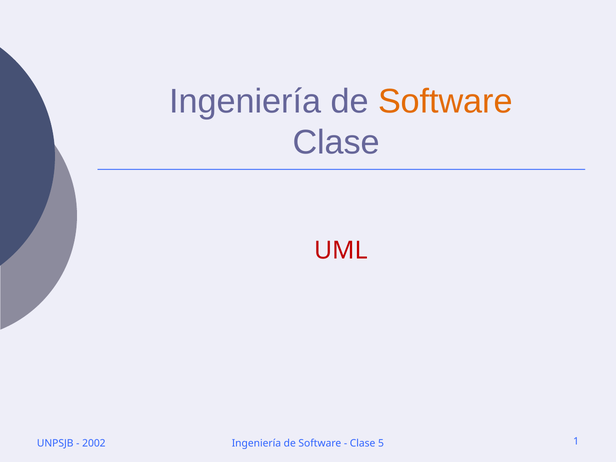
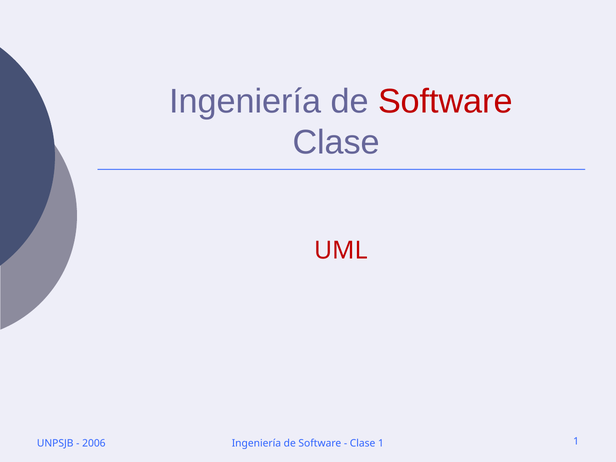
Software colour: orange -> red (445, 101)
2002: 2002 -> 2006 (94, 443)
Clase 5: 5 -> 1 (381, 443)
